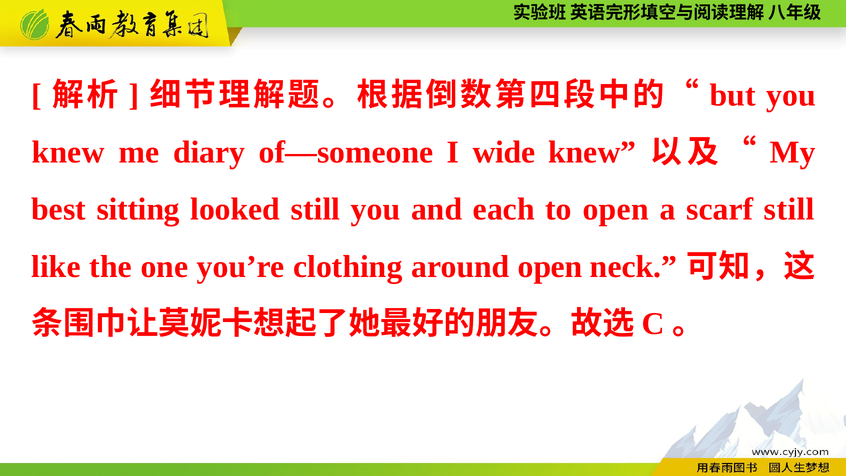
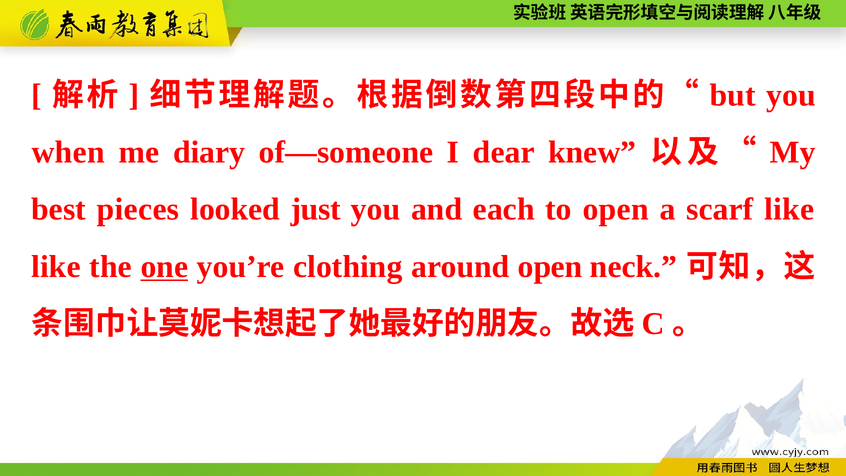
knew: knew -> when (68, 152)
wide: wide -> dear (504, 152)
sitting: sitting -> pieces (138, 209)
looked still: still -> just (316, 209)
scarf still: still -> like (789, 209)
one underline: none -> present (164, 267)
